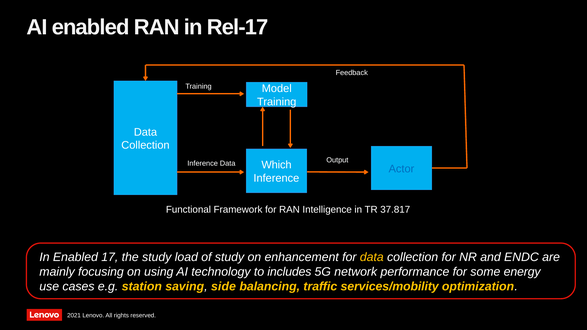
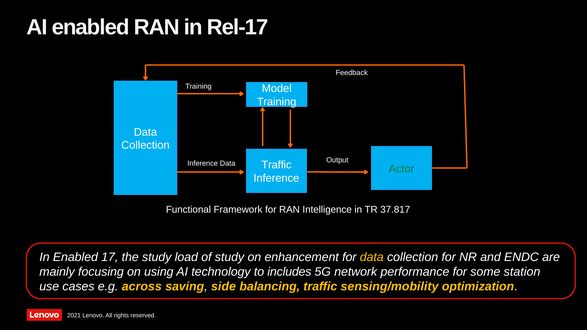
Which: Which -> Traffic (276, 165)
Actor colour: blue -> green (401, 169)
energy: energy -> station (522, 272)
station: station -> across (142, 287)
services/mobility: services/mobility -> sensing/mobility (390, 287)
